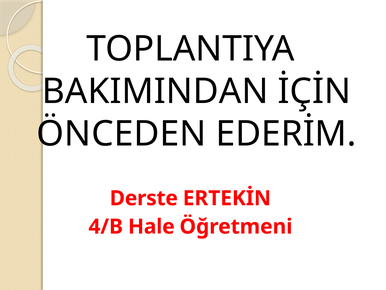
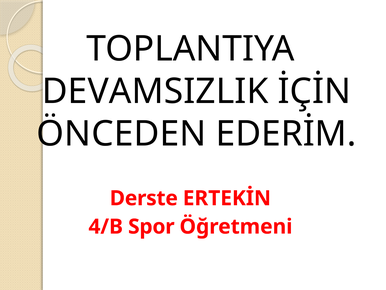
BAKIMINDAN: BAKIMINDAN -> DEVAMSIZLIK (155, 91)
Hale: Hale -> Spor (151, 226)
